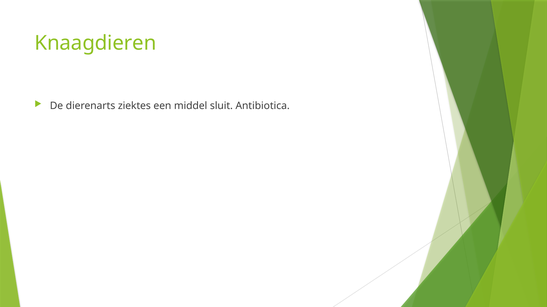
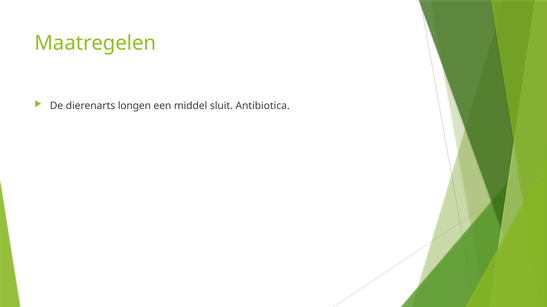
Knaagdieren: Knaagdieren -> Maatregelen (95, 43)
ziektes: ziektes -> longen (134, 106)
